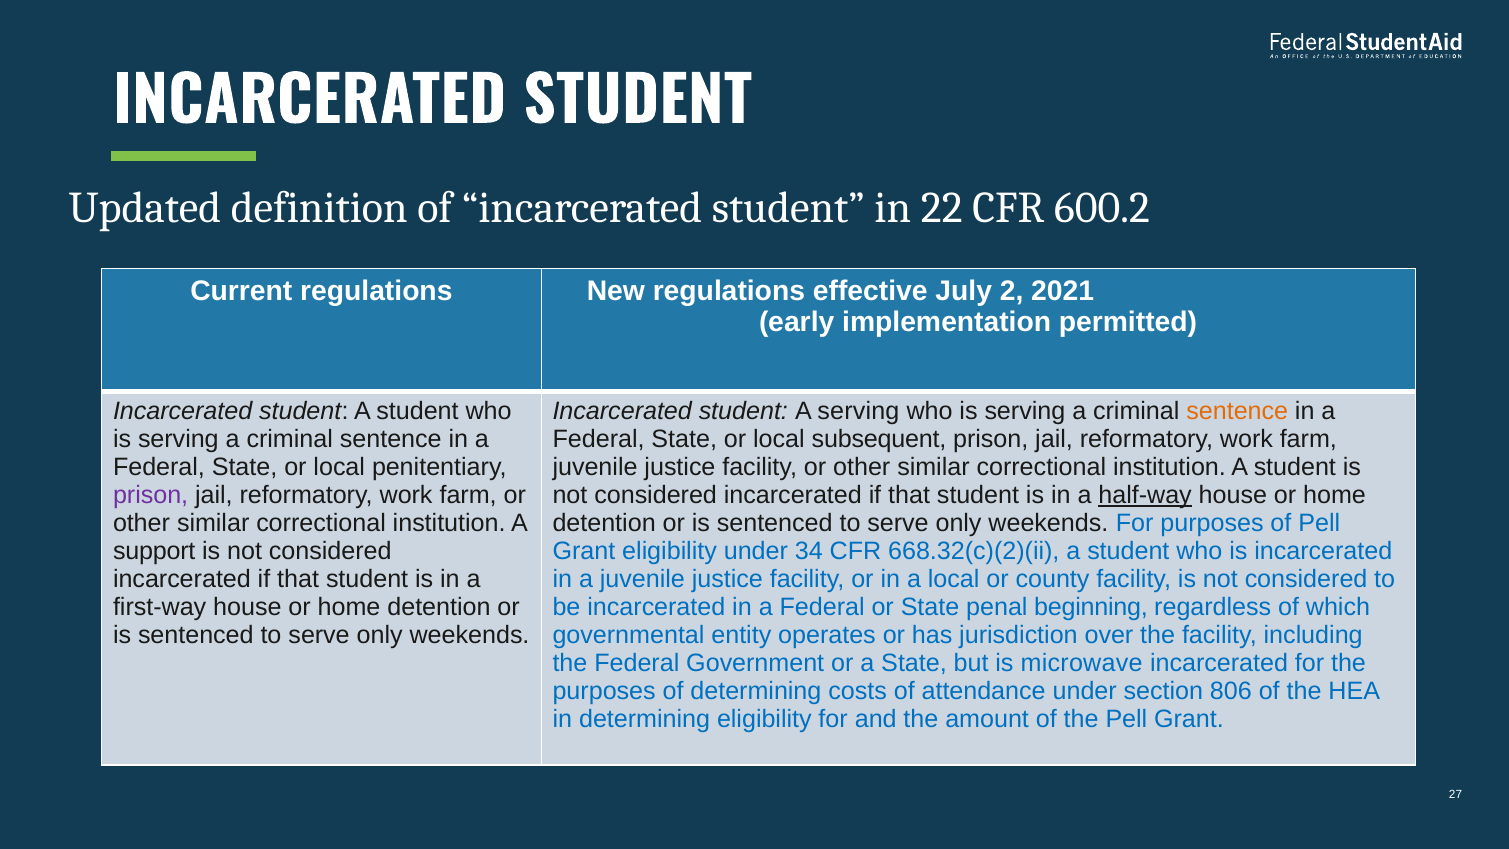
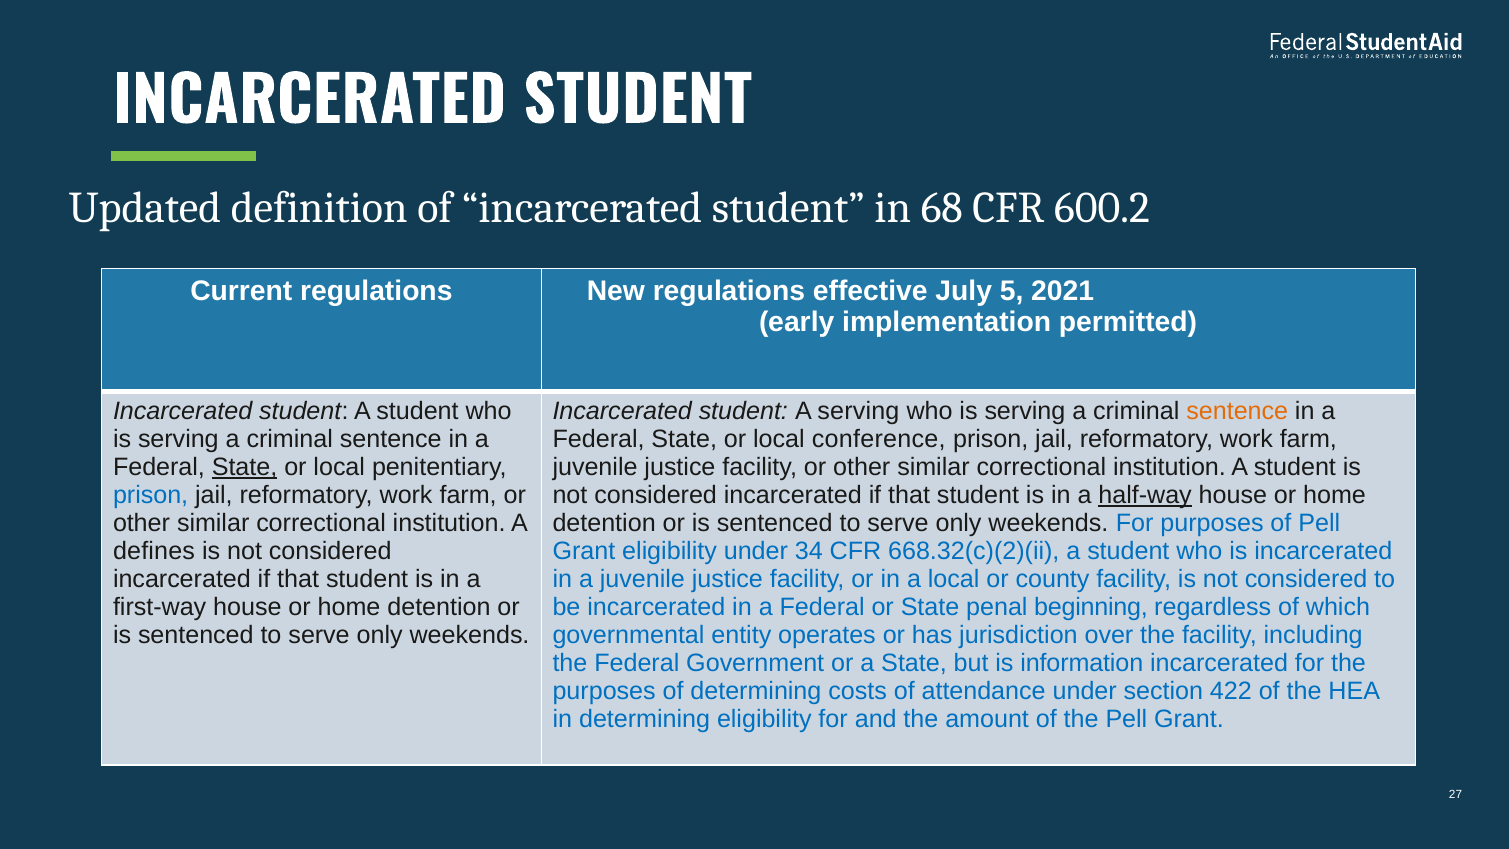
22: 22 -> 68 (942, 208)
2: 2 -> 5 (1012, 291)
subsequent: subsequent -> conference (879, 439)
State underline: none -> present (245, 467)
prison colour: purple -> blue (151, 495)
support: support -> defines (154, 551)
microwave: microwave -> information (1082, 663)
806: 806 -> 422 (1231, 691)
